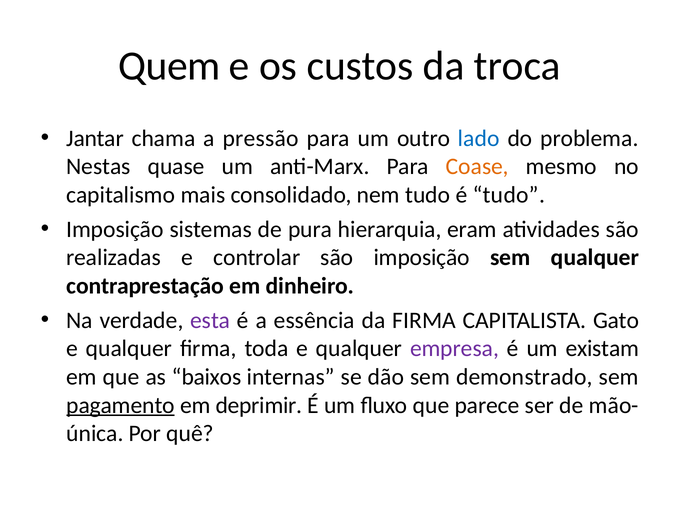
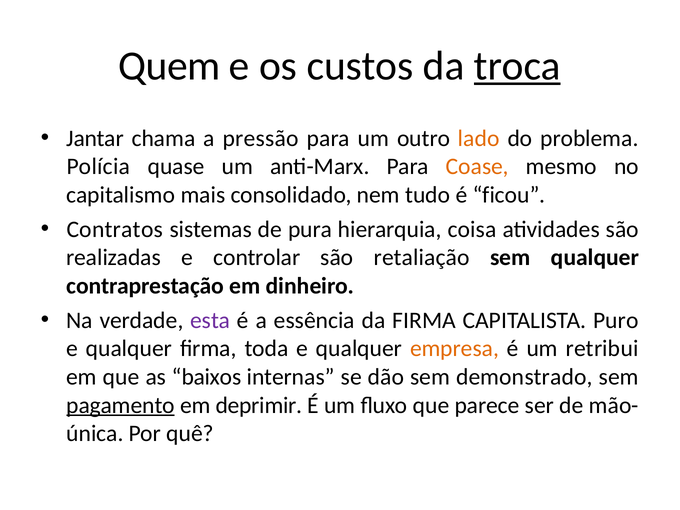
troca underline: none -> present (517, 66)
lado colour: blue -> orange (479, 138)
Nestas: Nestas -> Polícia (98, 167)
é tudo: tudo -> ficou (509, 195)
Imposição: Imposição -> Contratos (115, 229)
eram: eram -> coisa (472, 229)
são imposição: imposição -> retaliação (422, 258)
Gato: Gato -> Puro (616, 320)
empresa colour: purple -> orange (455, 349)
existam: existam -> retribui (602, 349)
